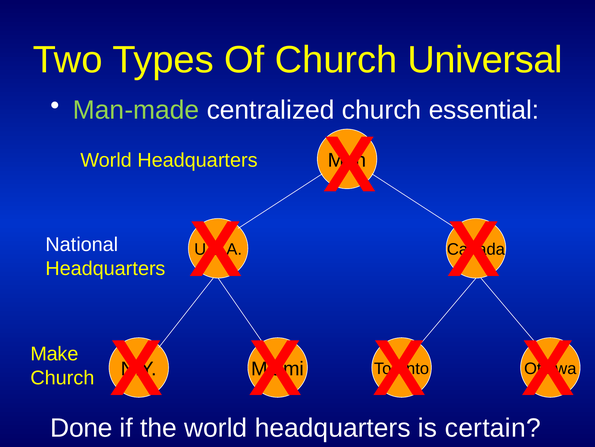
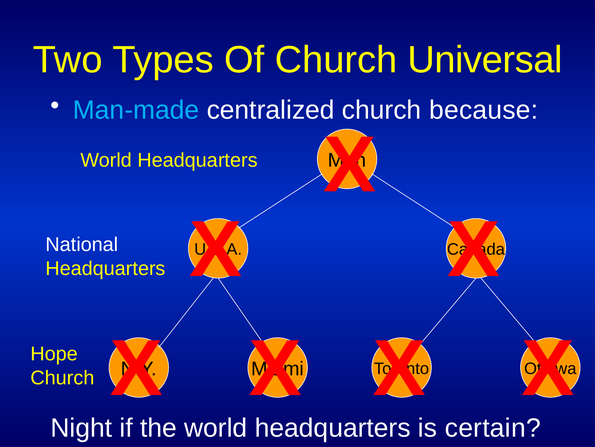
Man-made colour: light green -> light blue (136, 110)
essential: essential -> because (484, 110)
Make: Make -> Hope (54, 353)
Done: Done -> Night (81, 427)
